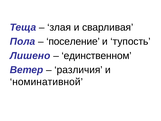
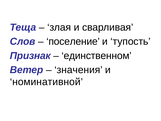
Пола: Пола -> Слов (23, 41)
Лишено: Лишено -> Признак (30, 56)
различия: различия -> значения (78, 70)
